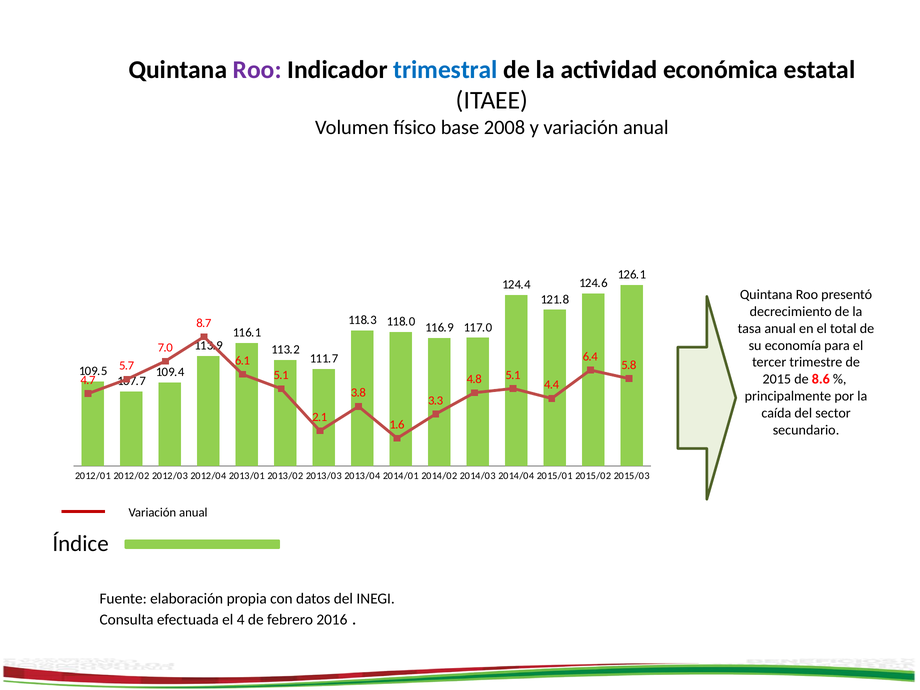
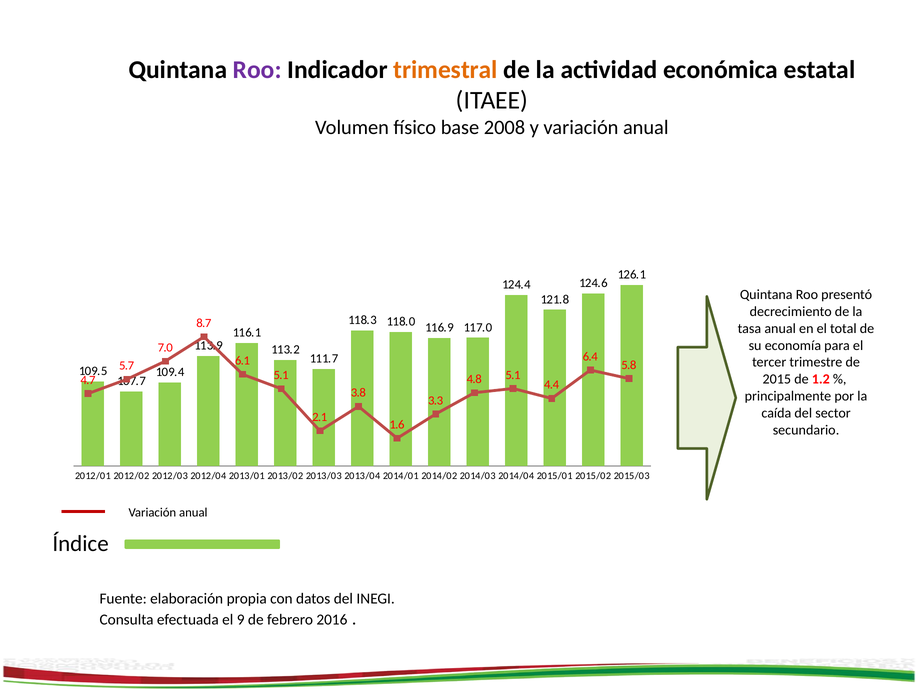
trimestral colour: blue -> orange (446, 70)
8.6: 8.6 -> 1.2 (821, 379)
4: 4 -> 9 (241, 620)
